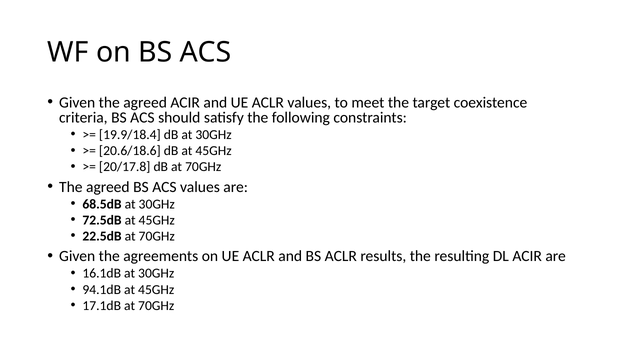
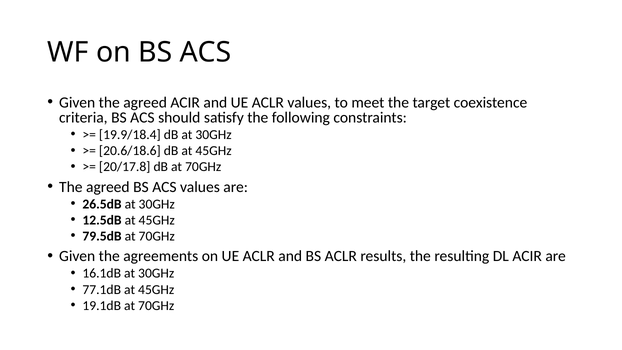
68.5dB: 68.5dB -> 26.5dB (102, 204)
72.5dB: 72.5dB -> 12.5dB (102, 220)
22.5dB: 22.5dB -> 79.5dB (102, 236)
94.1dB: 94.1dB -> 77.1dB (102, 289)
17.1dB: 17.1dB -> 19.1dB (102, 306)
